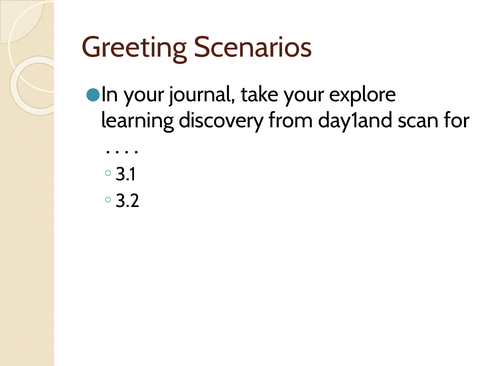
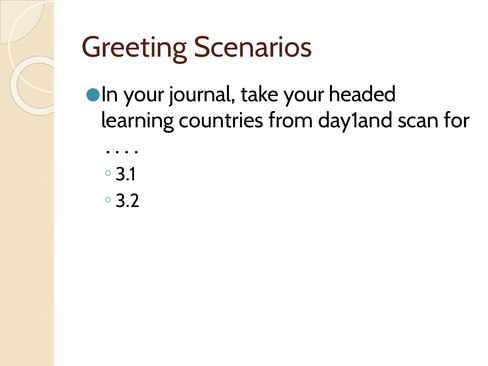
explore: explore -> headed (363, 94)
discovery: discovery -> countries (221, 120)
